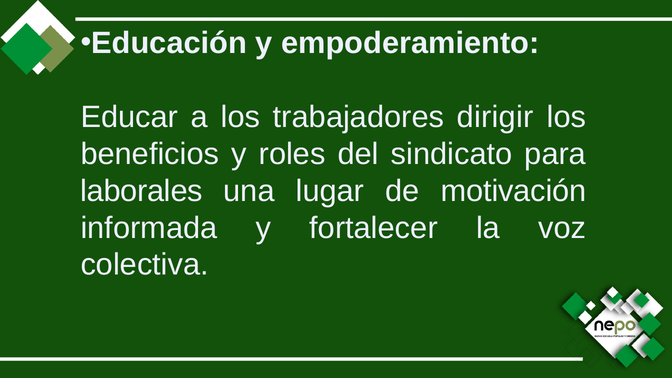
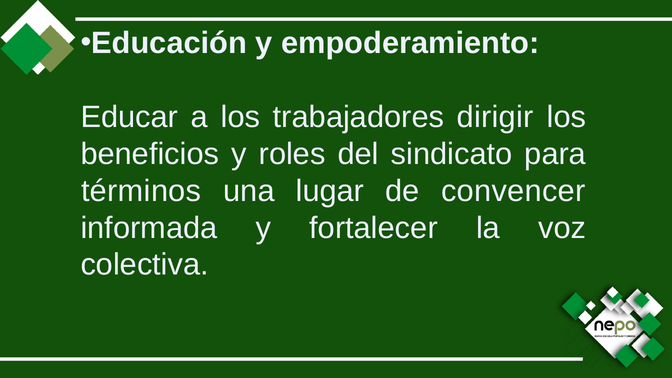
laborales: laborales -> términos (141, 191)
motivación: motivación -> convencer (513, 191)
